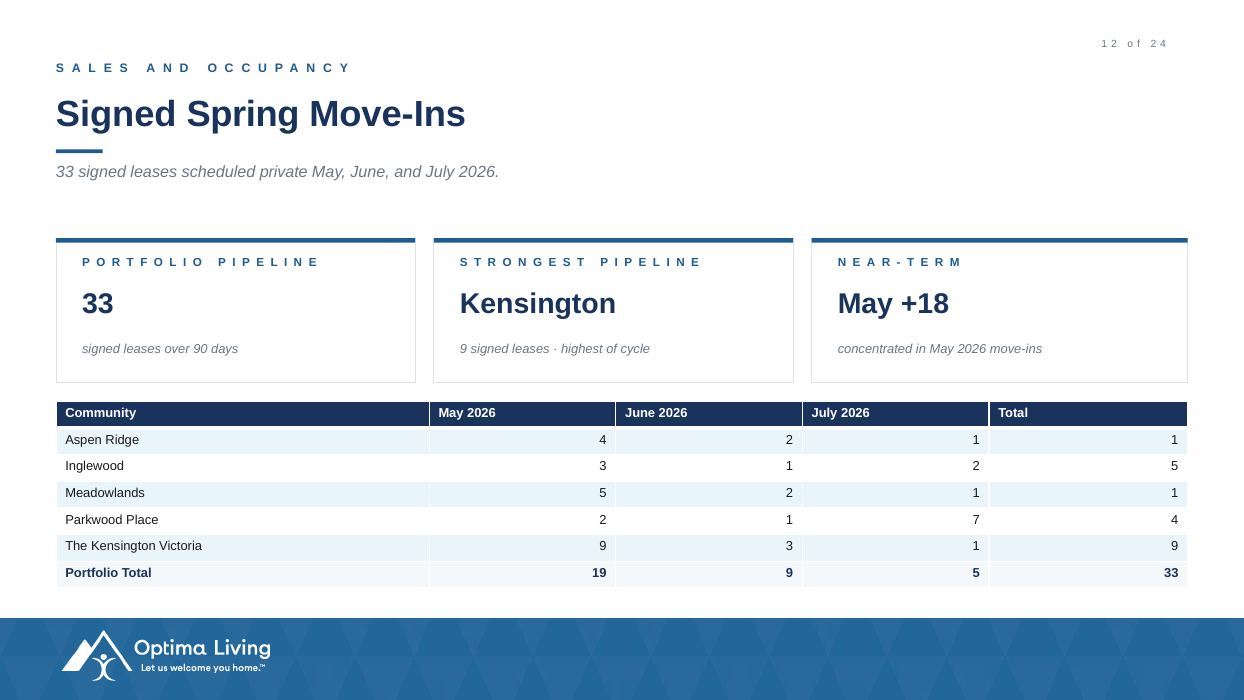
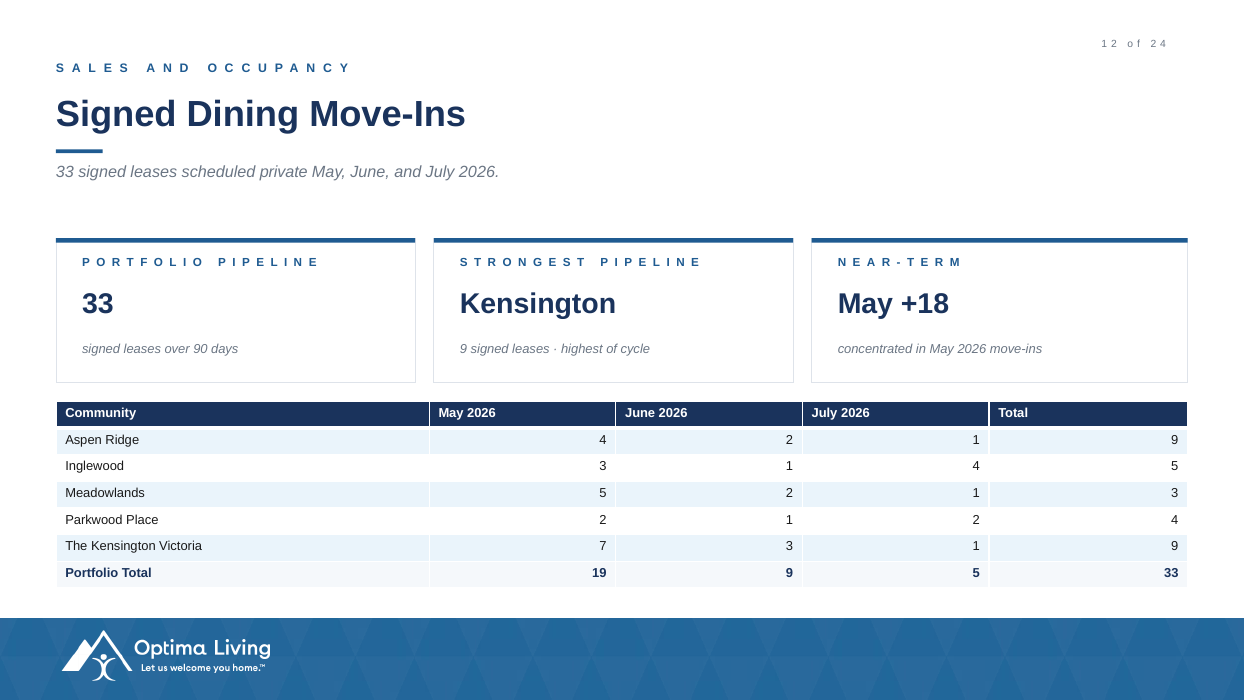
Spring: Spring -> Dining (243, 115)
4 2 1 1: 1 -> 9 (1175, 440)
3 1 2: 2 -> 4 (976, 467)
5 2 1 1: 1 -> 3 (1175, 493)
2 1 7: 7 -> 2 (976, 520)
Victoria 9: 9 -> 7 (603, 546)
